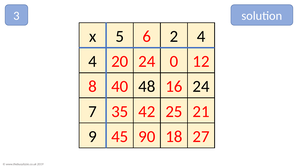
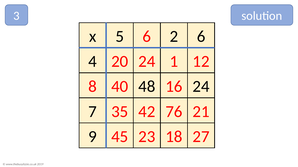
2 4: 4 -> 6 (201, 37)
0: 0 -> 1 (174, 62)
25: 25 -> 76 (174, 112)
90: 90 -> 23 (147, 137)
